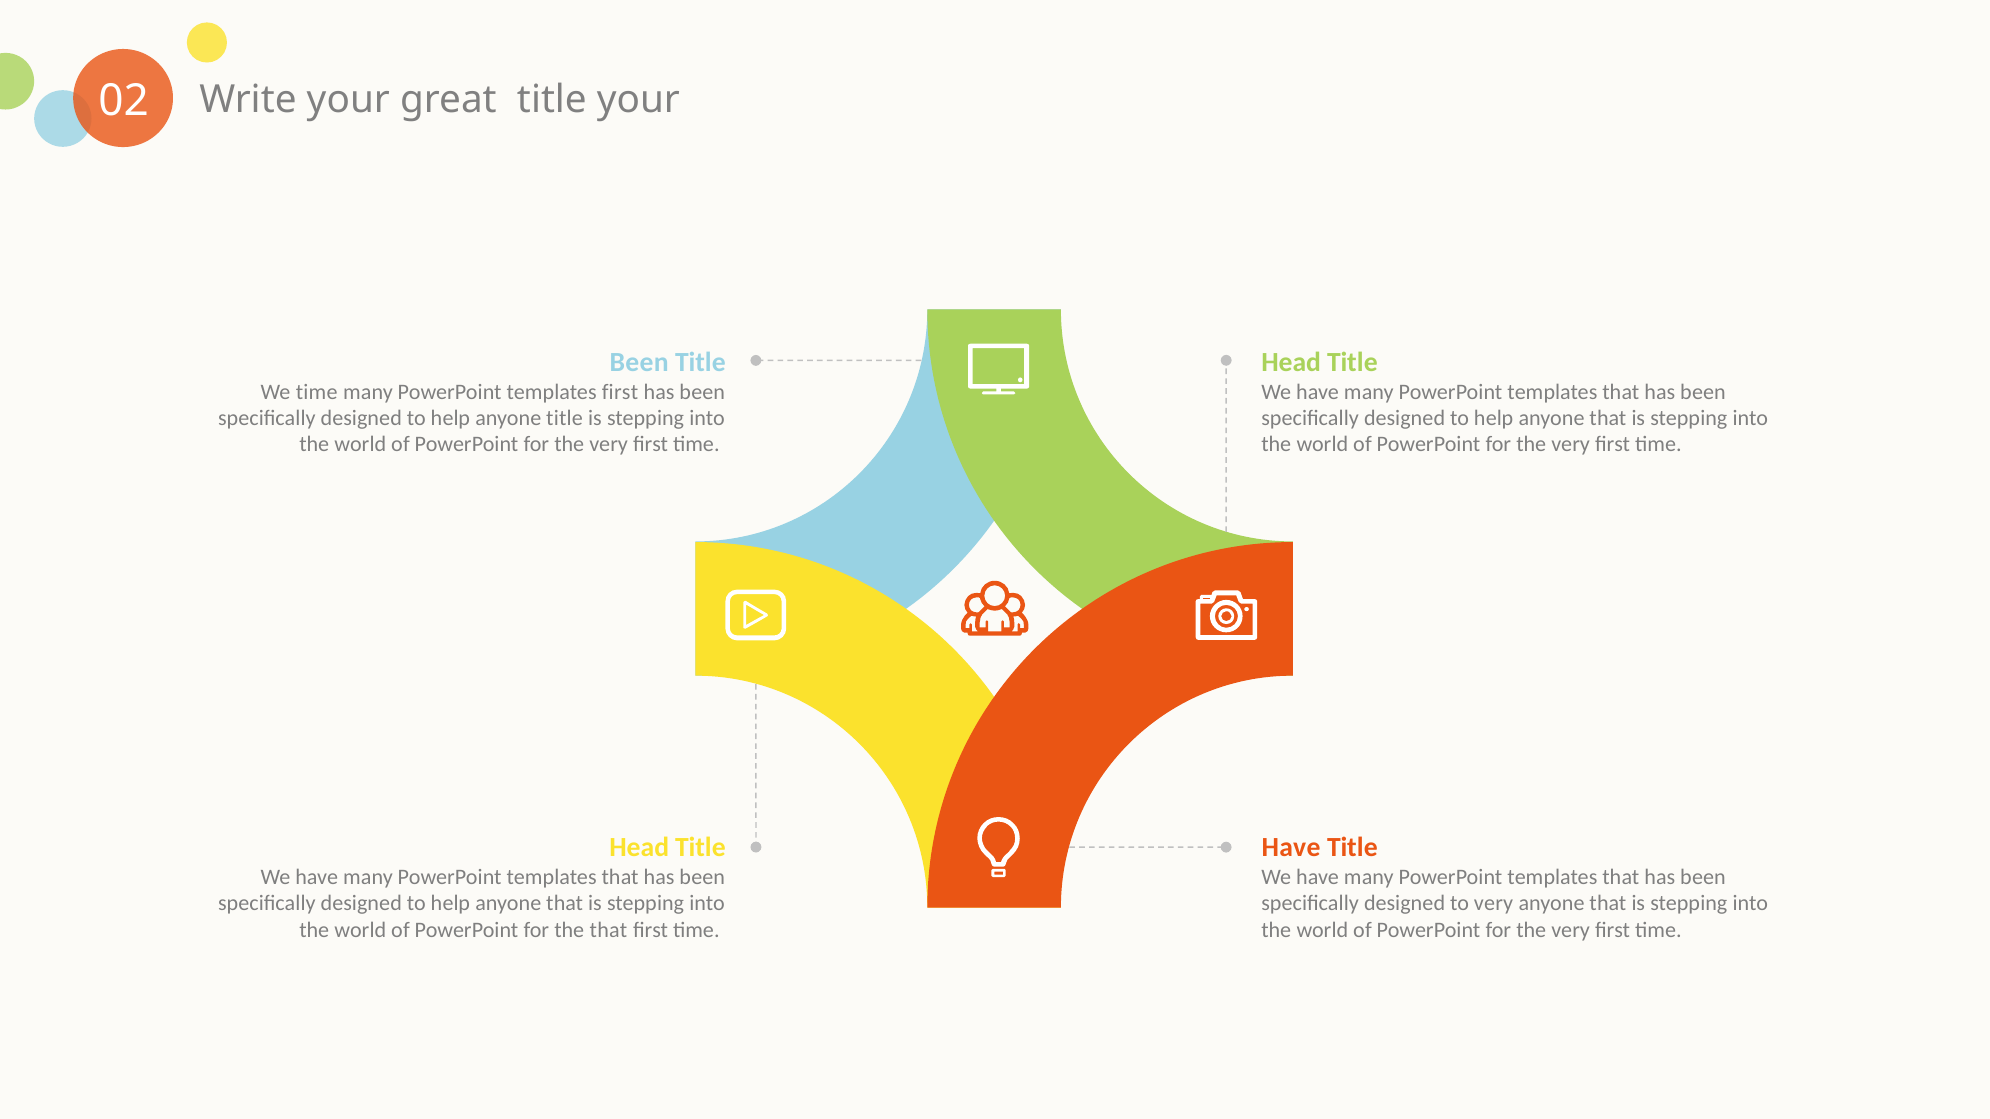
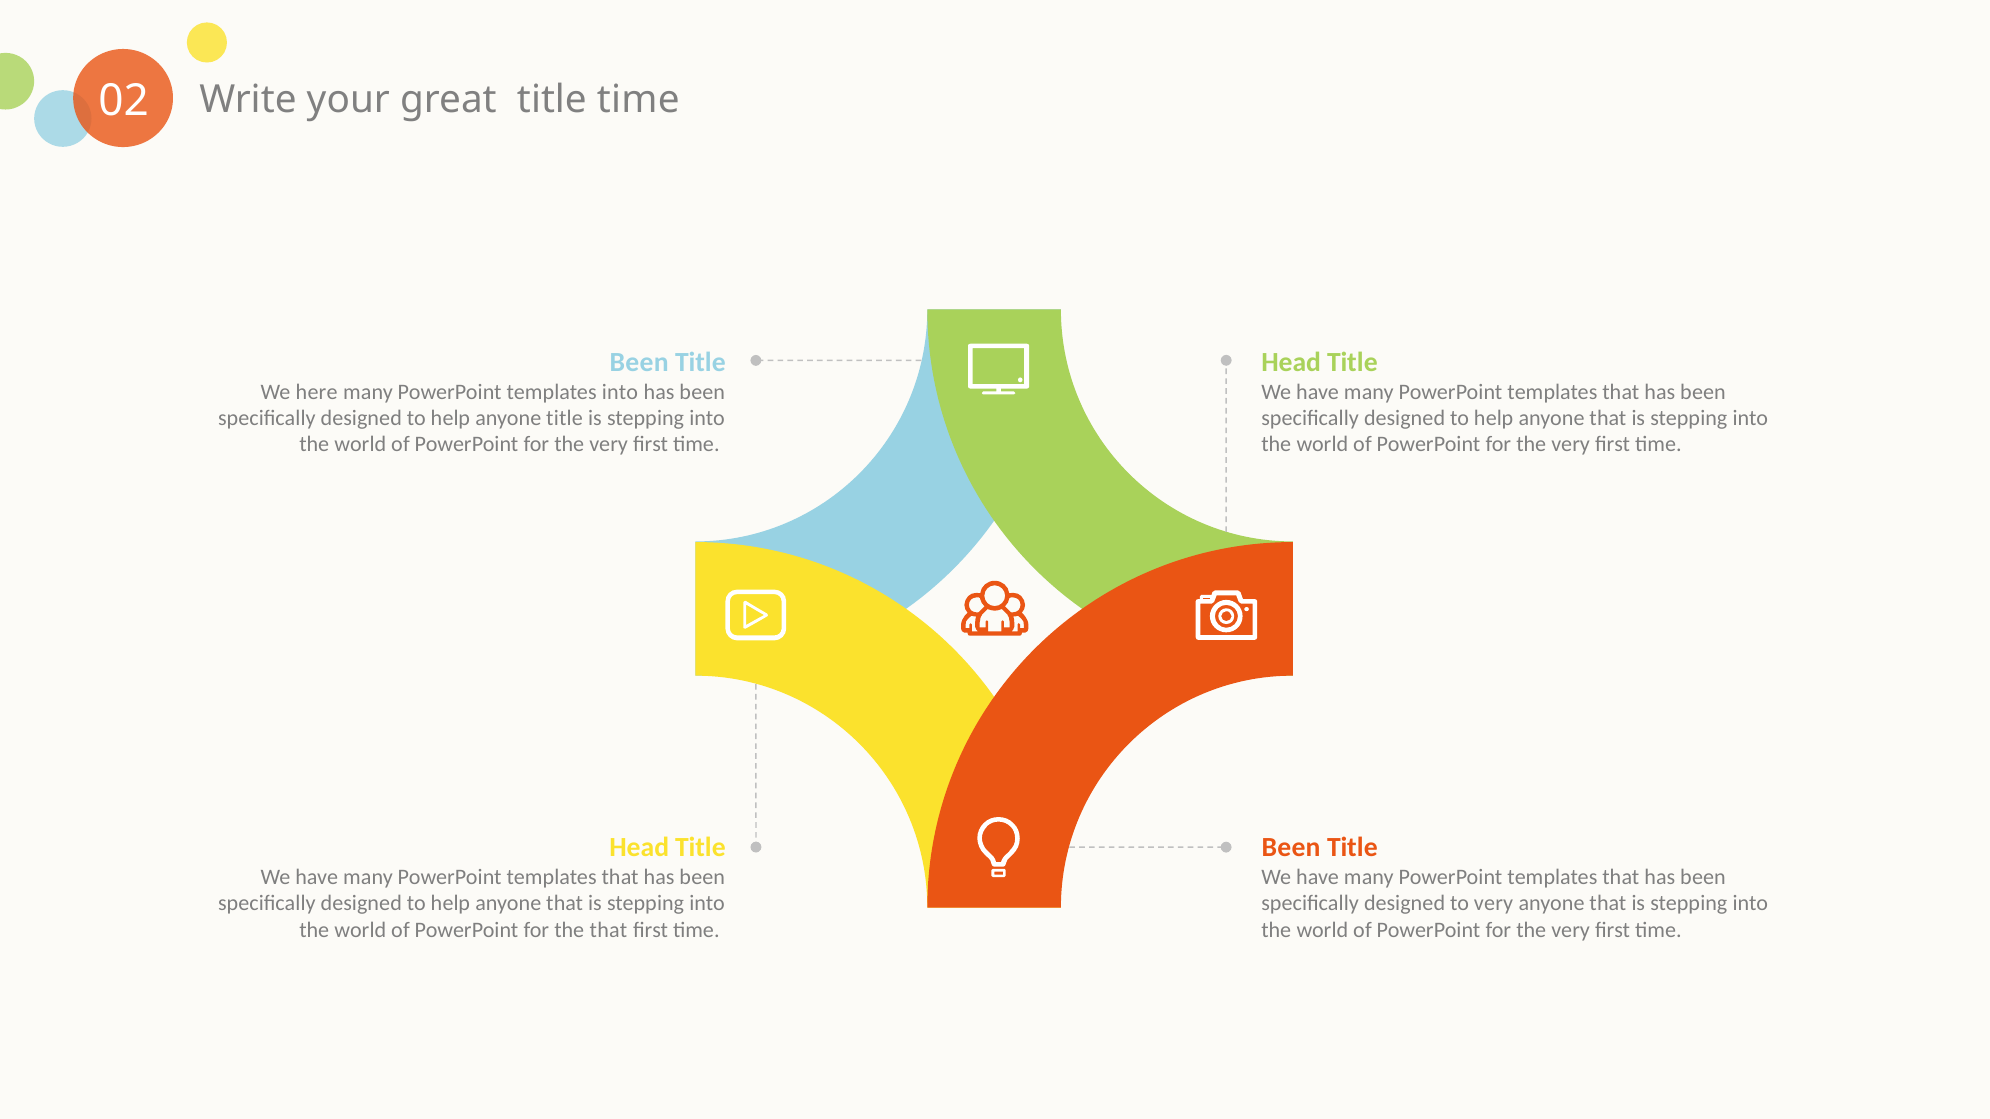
title your: your -> time (638, 99)
We time: time -> here (317, 392)
templates first: first -> into (620, 392)
Have: Have -> Been (1291, 847)
